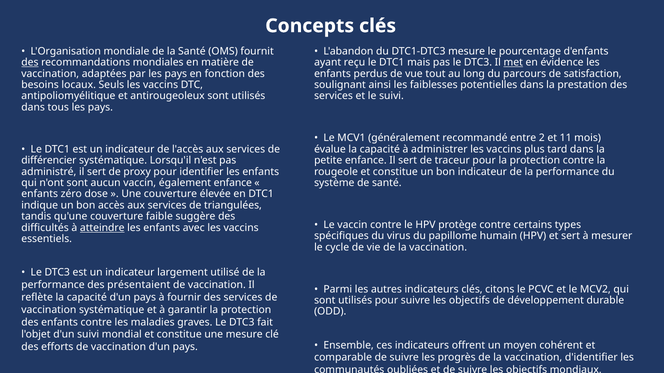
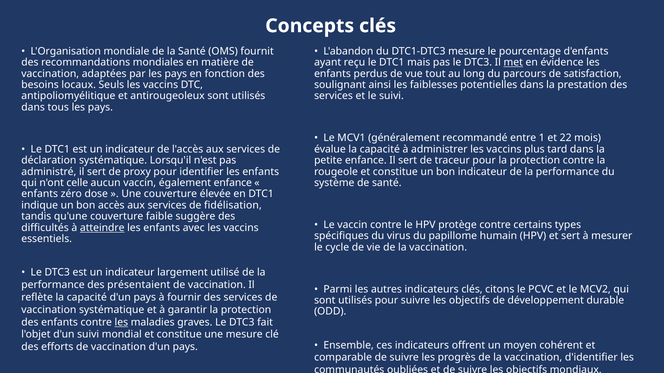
des underline: present -> none (30, 63)
2: 2 -> 1 (542, 138)
11: 11 -> 22 (566, 138)
différencier: différencier -> déclaration (49, 161)
n'ont sont: sont -> celle (77, 183)
triangulées: triangulées -> fidélisation (233, 205)
les underline: none -> present (121, 323)
